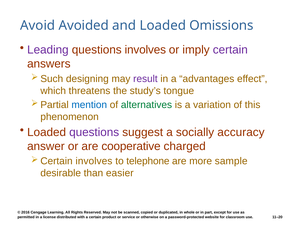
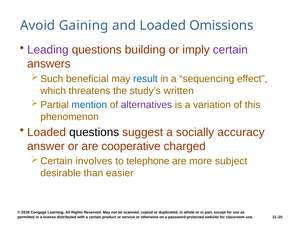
Avoided: Avoided -> Gaining (84, 25)
questions involves: involves -> building (145, 50)
designing: designing -> beneficial (87, 79)
result colour: purple -> blue (145, 79)
advantages: advantages -> sequencing (207, 79)
tongue: tongue -> written (179, 91)
alternatives colour: green -> purple (146, 105)
questions colour: purple -> black (94, 132)
sample: sample -> subject (231, 161)
